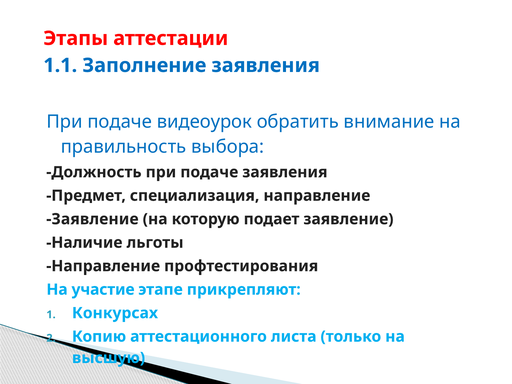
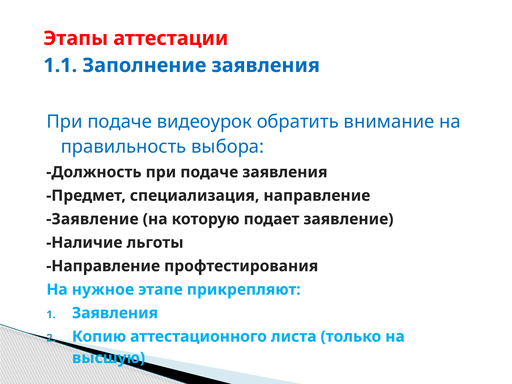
участие: участие -> нужное (103, 290)
Конкурсах: Конкурсах -> Заявления (115, 313)
